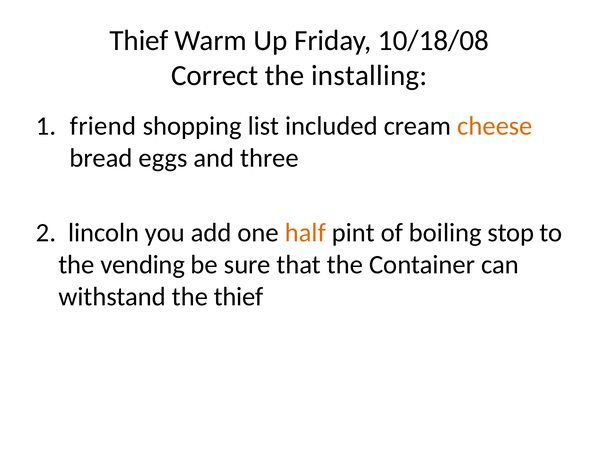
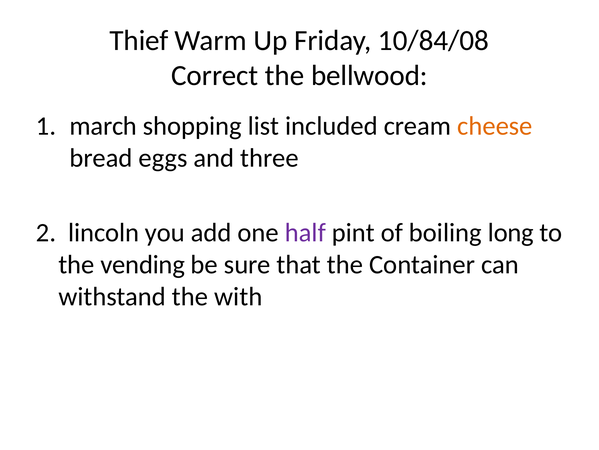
10/18/08: 10/18/08 -> 10/84/08 (433, 40)
installing: installing -> bellwood (369, 75)
friend: friend -> march (103, 126)
half colour: orange -> purple (305, 232)
stop: stop -> long (511, 232)
the thief: thief -> with (238, 296)
